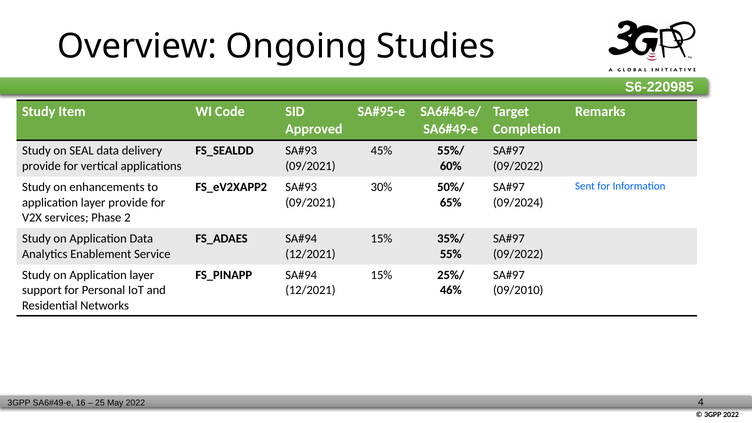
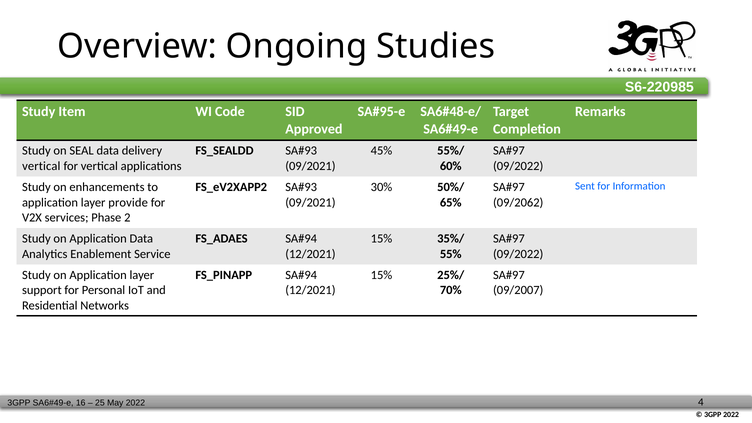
provide: provide -> vertical (41, 166)
09/2024: 09/2024 -> 09/2062 (518, 202)
46%: 46% -> 70% (451, 290)
09/2010: 09/2010 -> 09/2007 (518, 290)
